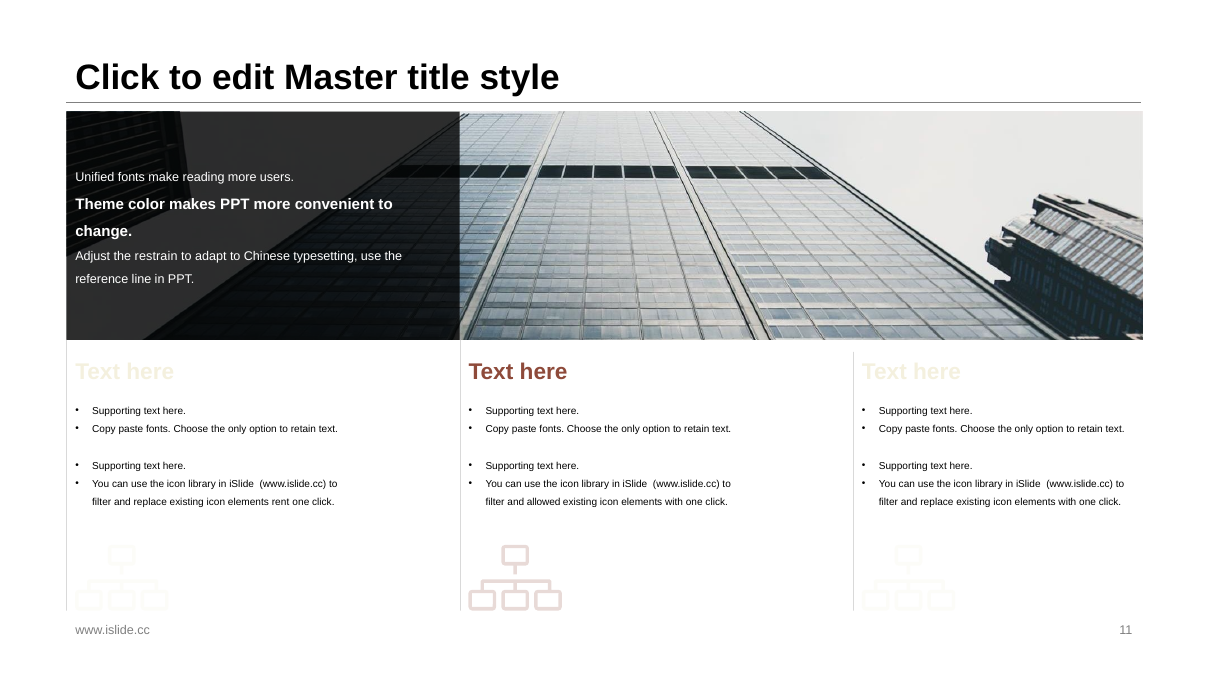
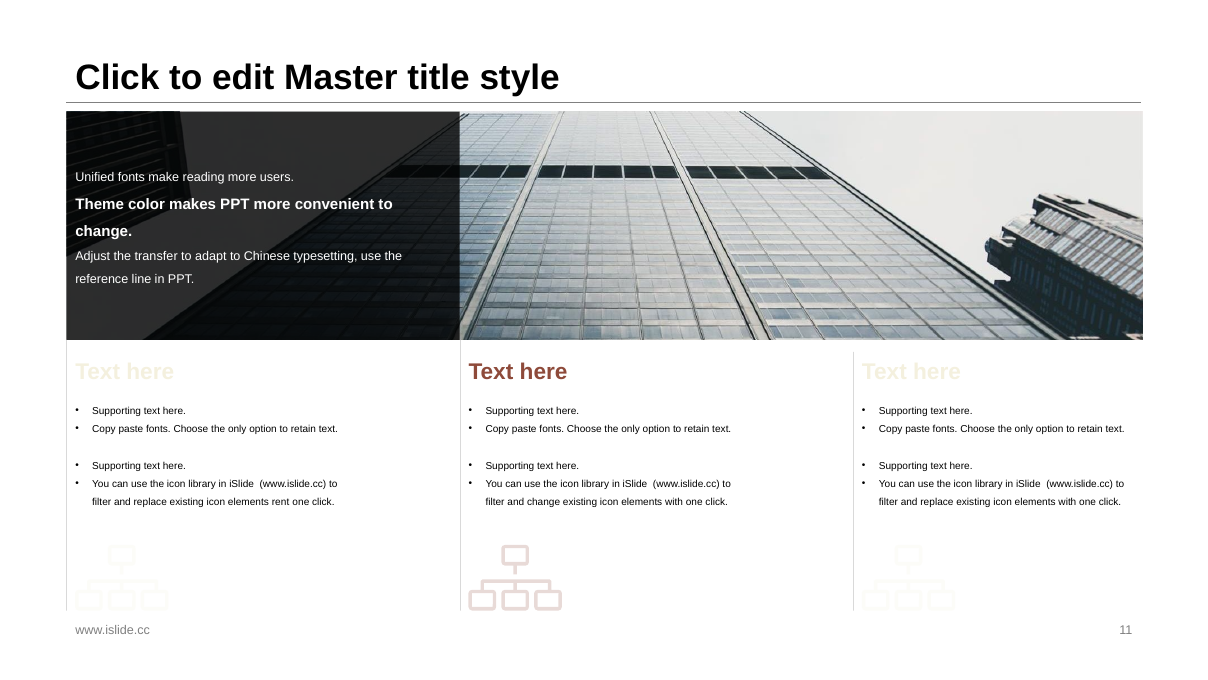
restrain: restrain -> transfer (156, 256)
and allowed: allowed -> change (544, 502)
